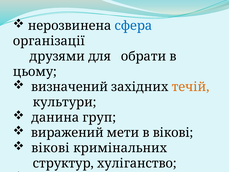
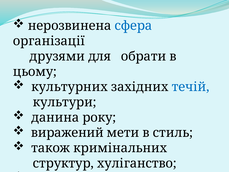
визначений: визначений -> культурних (69, 87)
течій colour: orange -> blue (191, 87)
груп: груп -> року (99, 117)
в вікові: вікові -> стиль (173, 133)
вікові: вікові -> також (51, 148)
